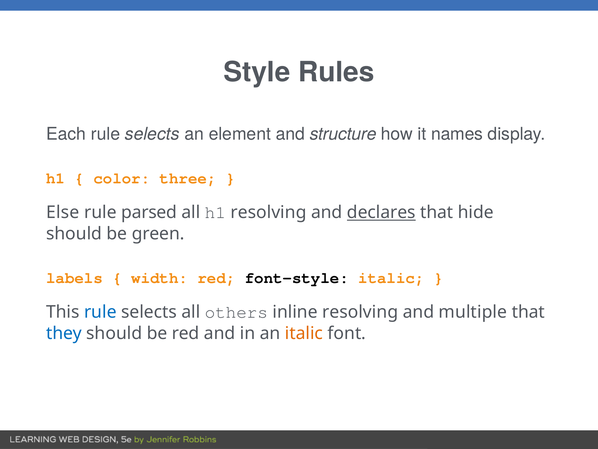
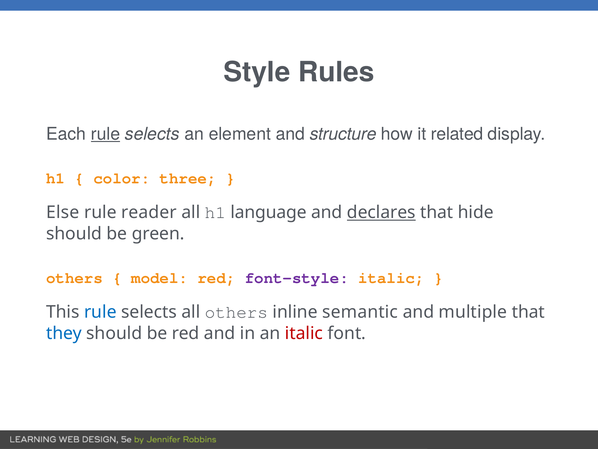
rule underline: none -> present (105, 134)
names: names -> related (457, 134)
parsed: parsed -> reader (149, 212)
h1 resolving: resolving -> language (269, 212)
labels: labels -> others (75, 278)
width: width -> model (160, 278)
font-style colour: black -> purple (297, 278)
inline resolving: resolving -> semantic (360, 312)
italic colour: orange -> red (304, 333)
